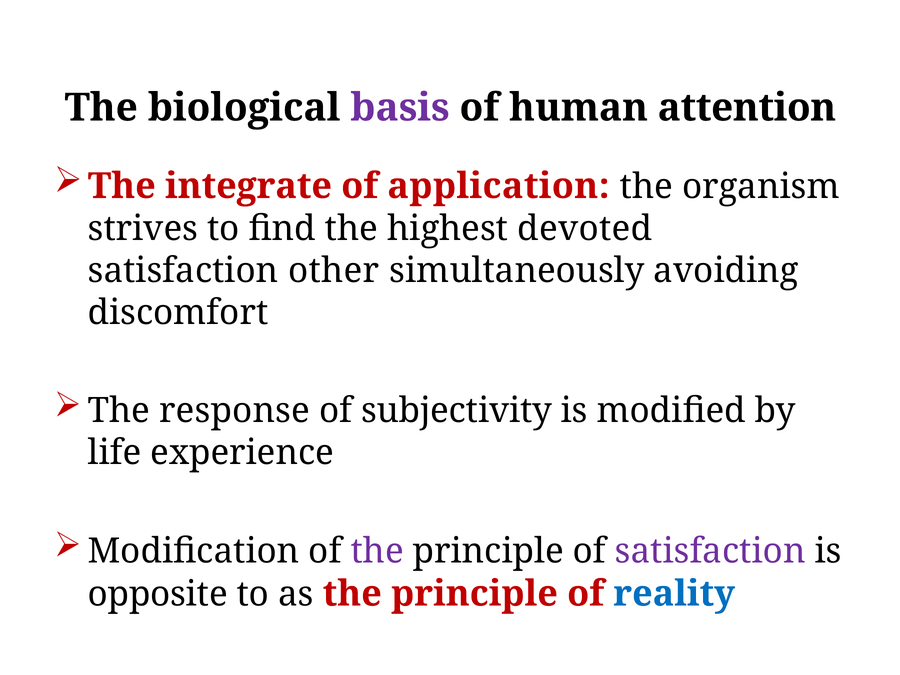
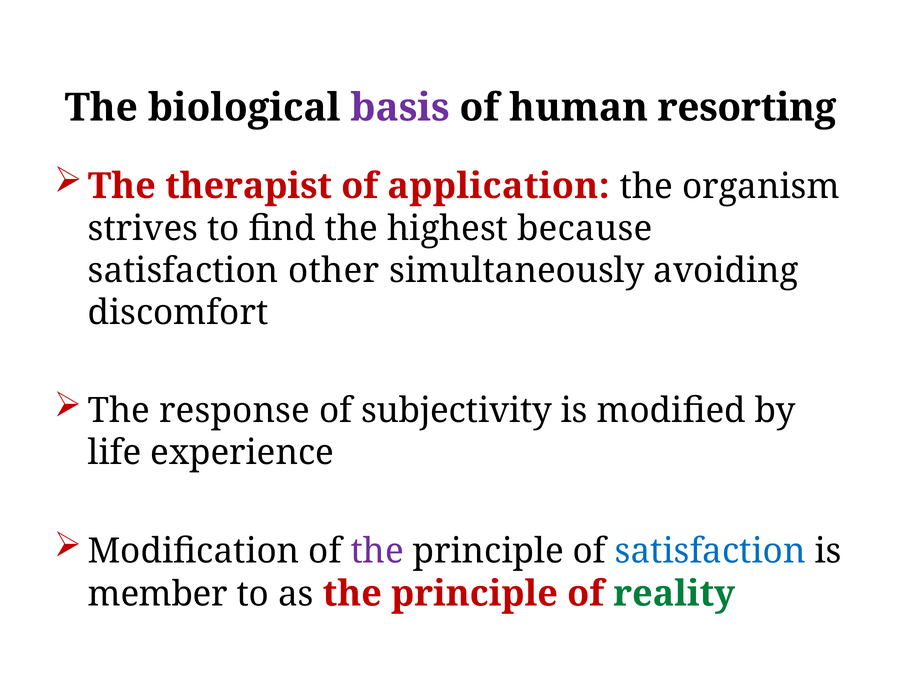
attention: attention -> resorting (747, 108)
integrate: integrate -> therapist (249, 186)
devoted: devoted -> because (585, 229)
satisfaction colour: purple -> blue (710, 551)
opposite: opposite -> member (158, 594)
reality colour: blue -> green (674, 594)
